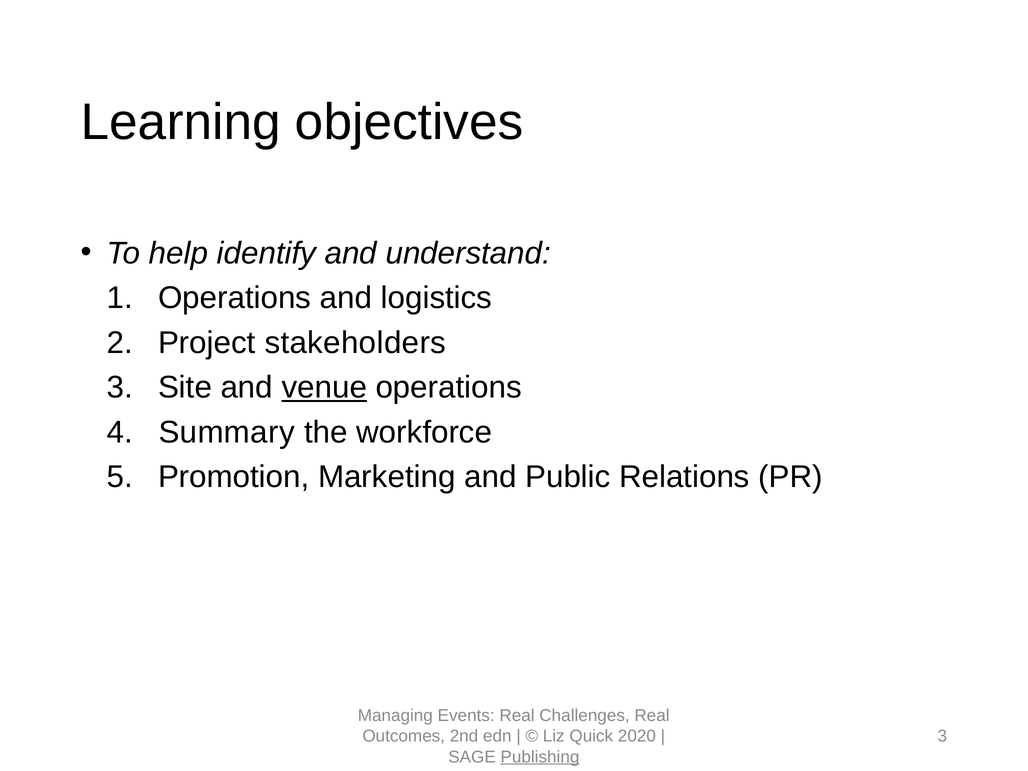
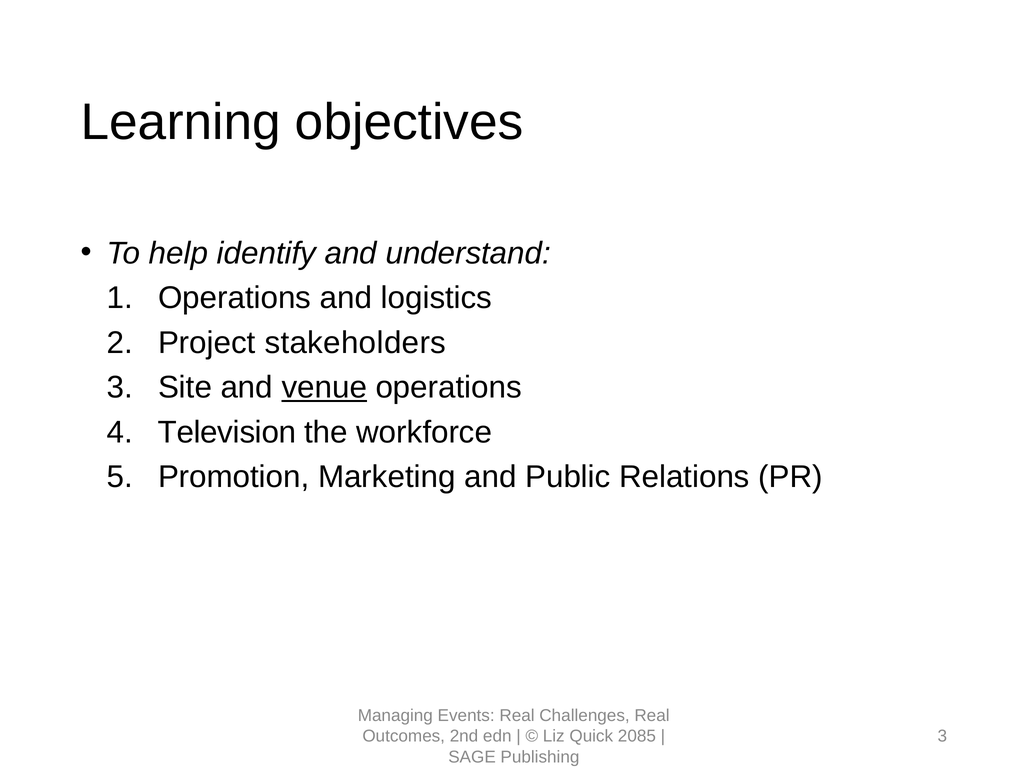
Summary: Summary -> Television (227, 432)
2020: 2020 -> 2085 (637, 736)
Publishing underline: present -> none (540, 757)
